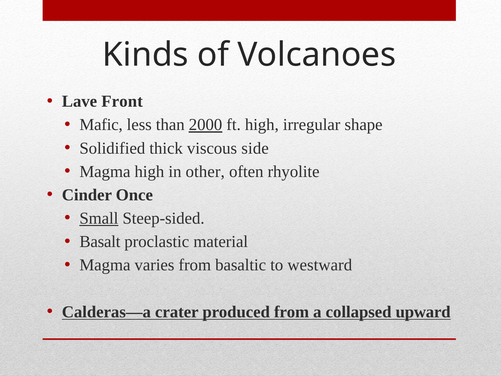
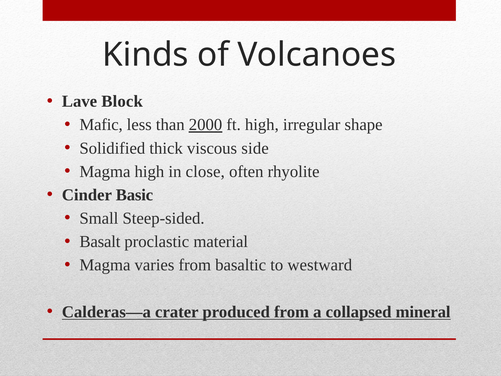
Front: Front -> Block (122, 101)
other: other -> close (205, 171)
Once: Once -> Basic (134, 195)
Small underline: present -> none (99, 218)
upward: upward -> mineral (423, 312)
